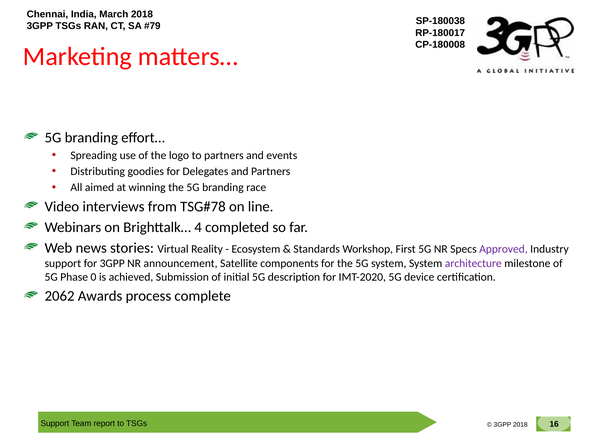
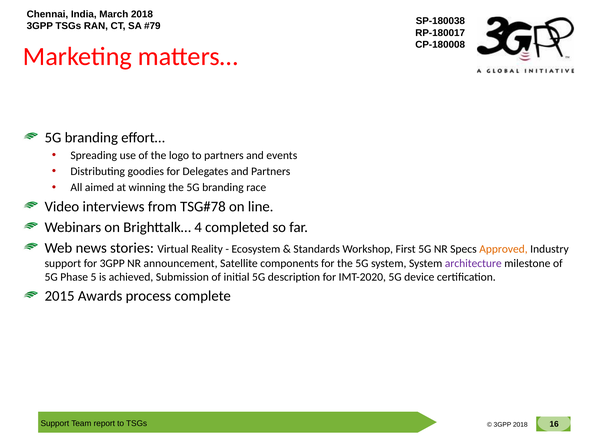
Approved colour: purple -> orange (503, 249)
0: 0 -> 5 (93, 277)
2062: 2062 -> 2015 (60, 296)
